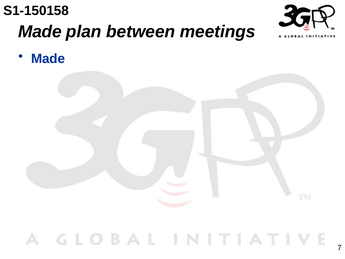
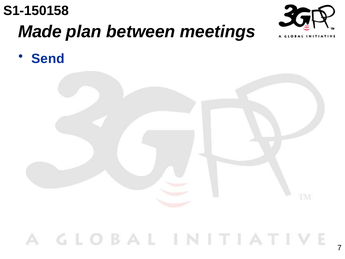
Made: Made -> Send (48, 59)
